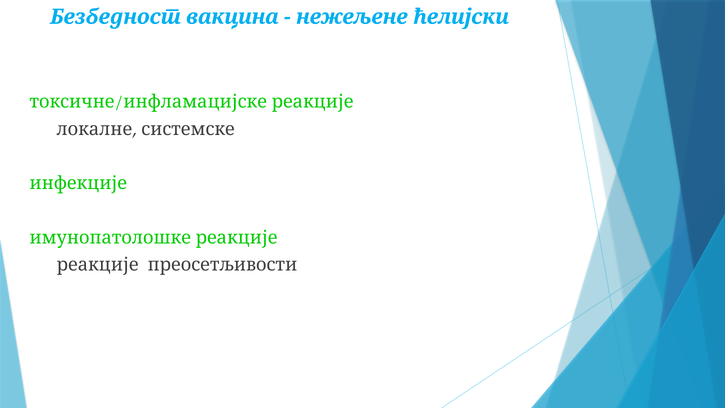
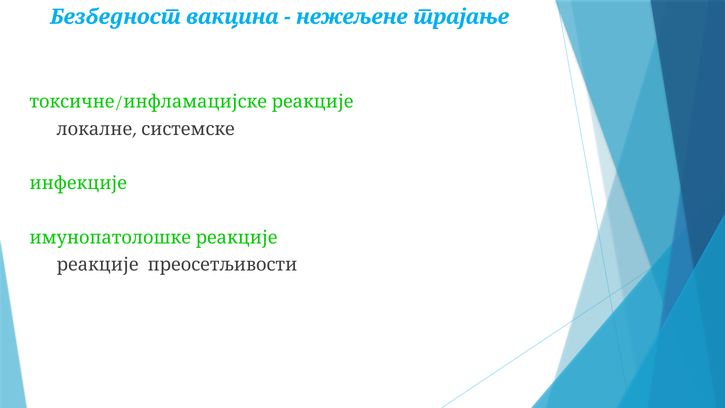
ћелијски: ћелијски -> трајање (461, 17)
